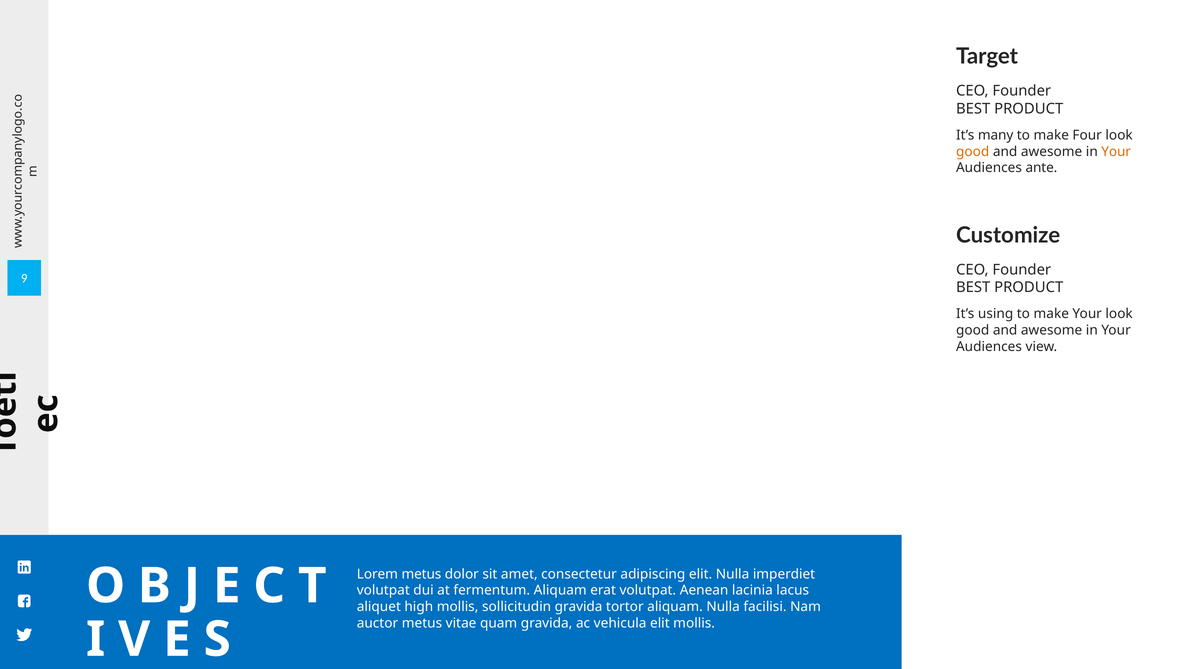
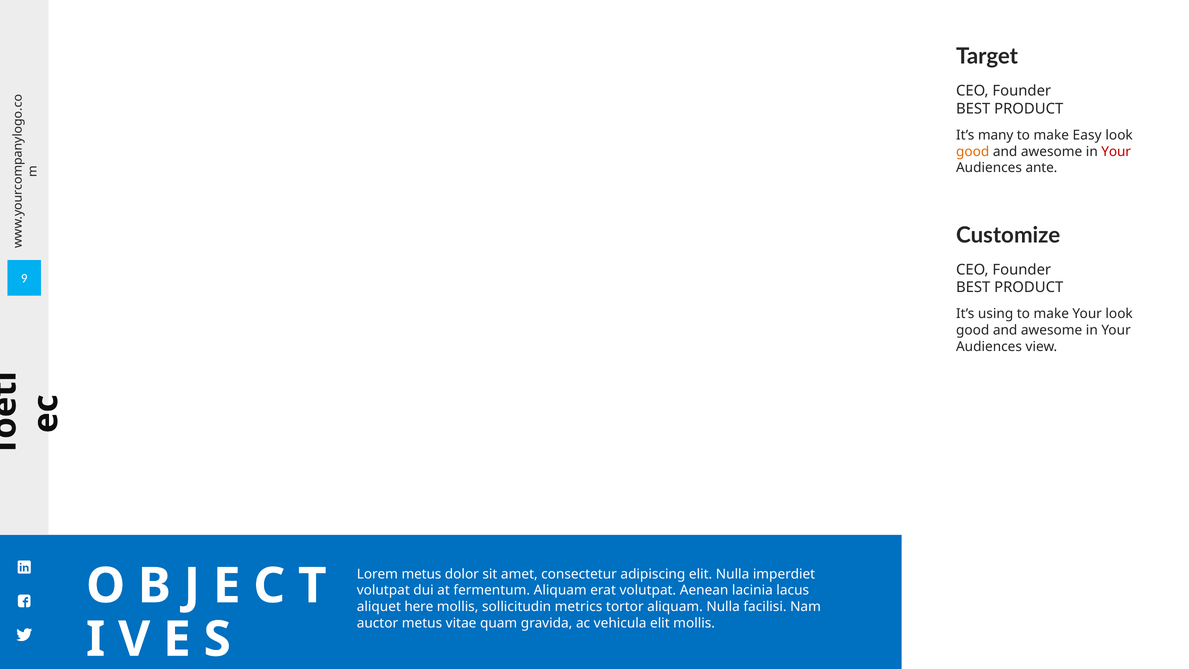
Four: Four -> Easy (1087, 135)
Your colour: orange -> red (1116, 152)
high: high -> here (419, 607)
sollicitudin gravida: gravida -> metrics (579, 607)
